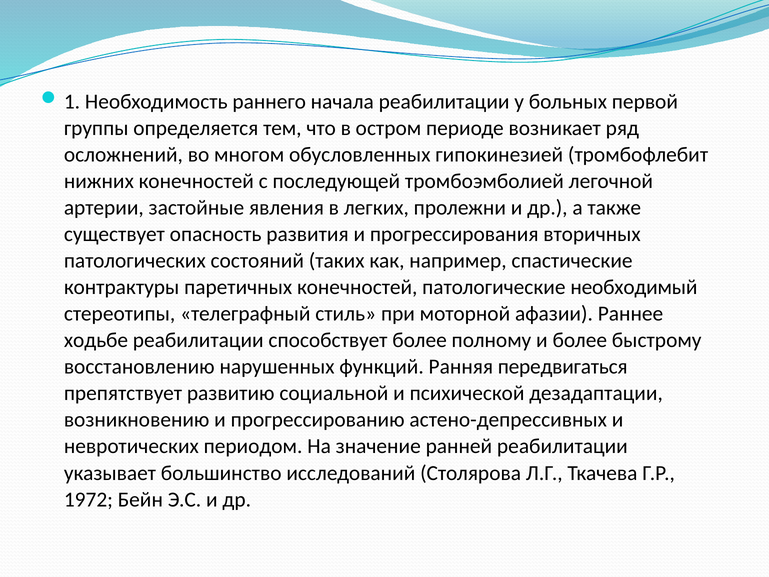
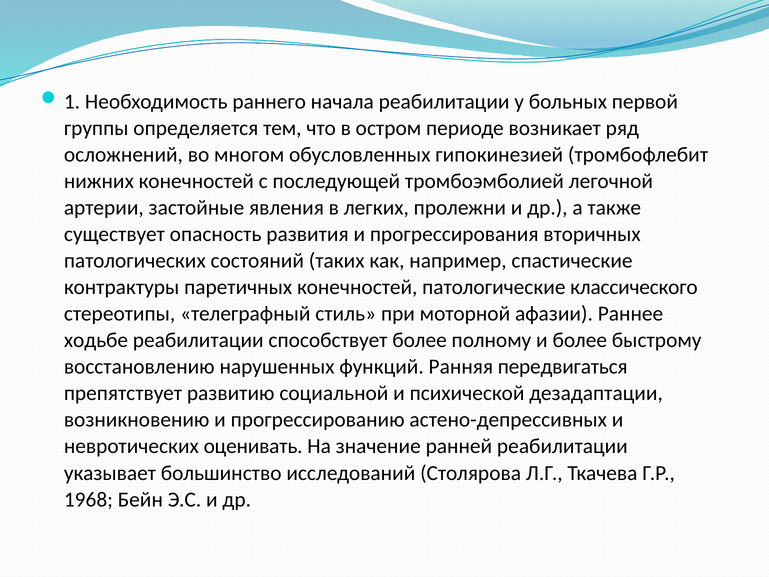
необходимый: необходимый -> классического (634, 287)
периодом: периодом -> оценивать (253, 446)
1972: 1972 -> 1968 (88, 499)
